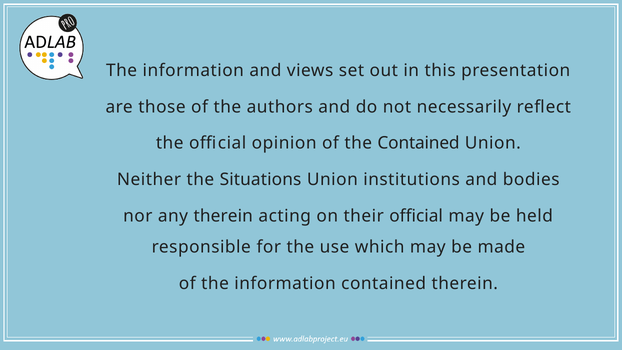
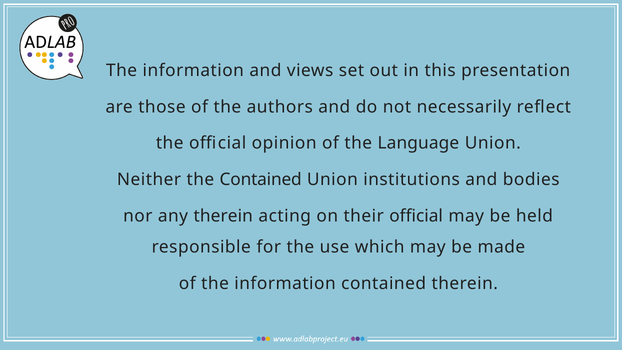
the Contained: Contained -> Language (418, 143)
the Situations: Situations -> Contained (261, 180)
